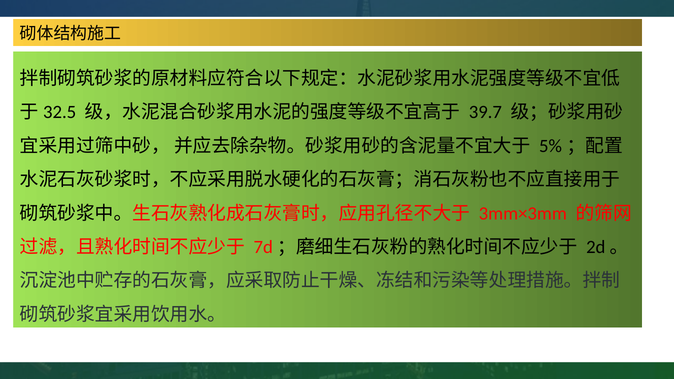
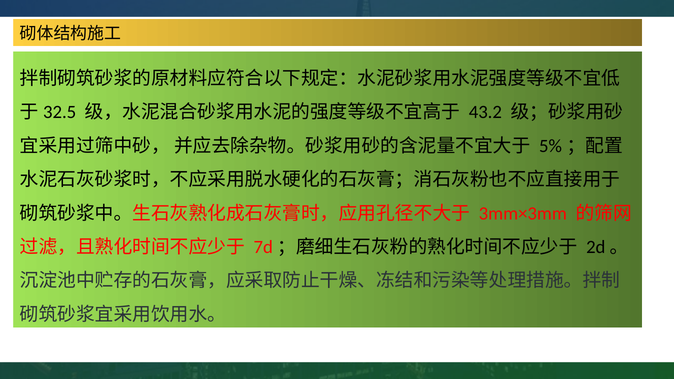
39.7: 39.7 -> 43.2 (485, 112)
